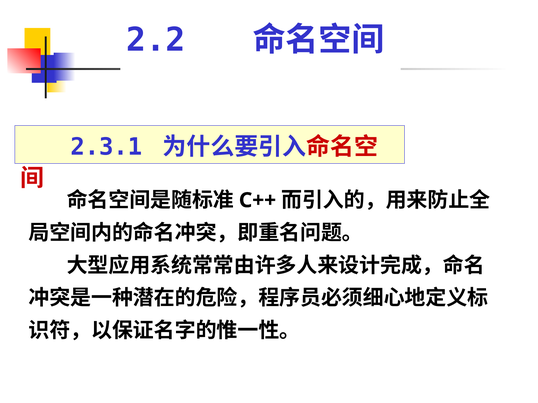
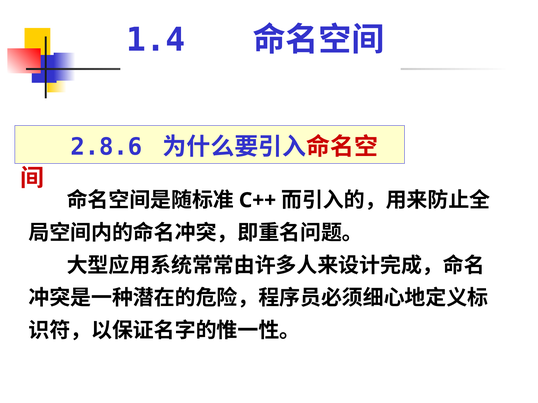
2.2: 2.2 -> 1.4 (156, 40)
2.3.1: 2.3.1 -> 2.8.6 (106, 147)
